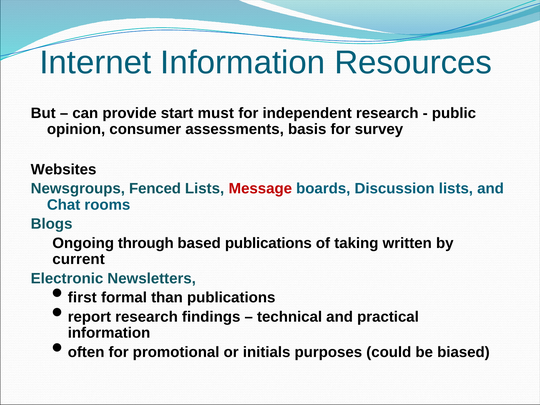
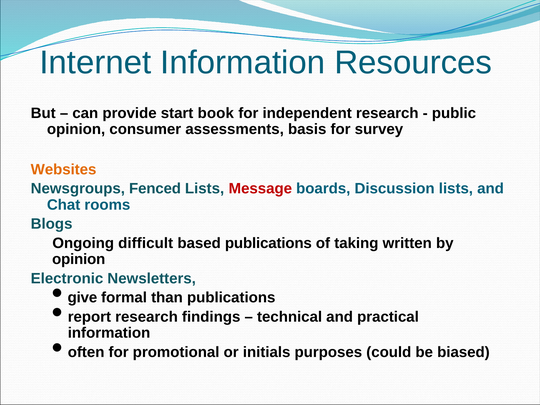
must: must -> book (216, 113)
Websites colour: black -> orange (64, 169)
through: through -> difficult (146, 243)
current: current -> opinion (79, 259)
first: first -> give (82, 298)
